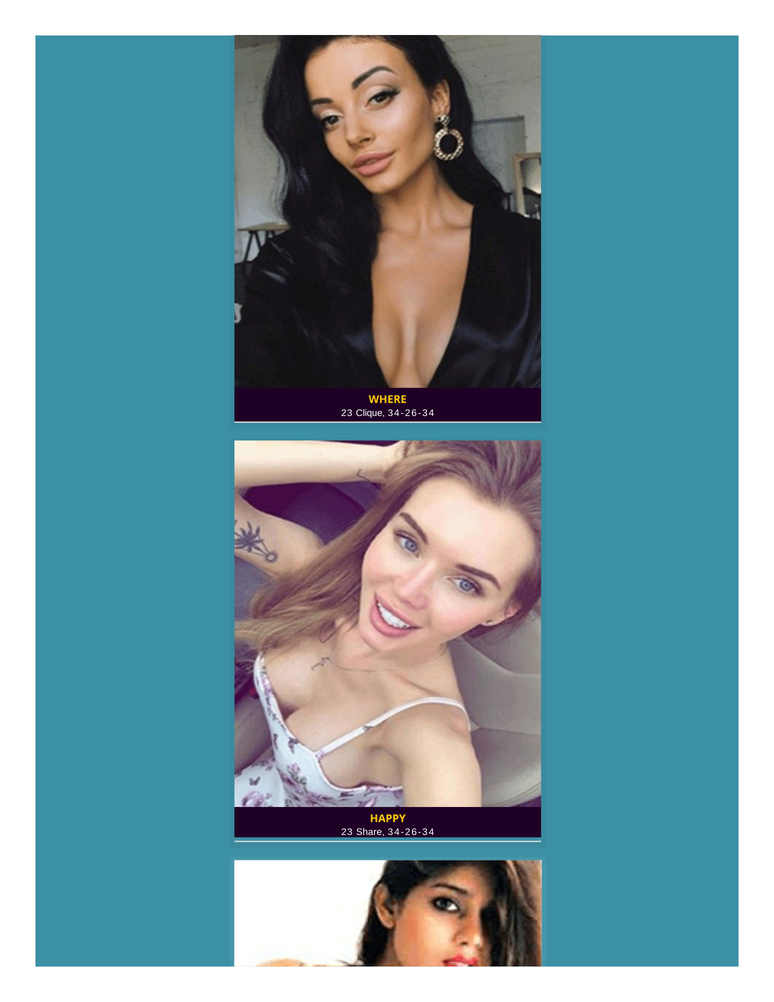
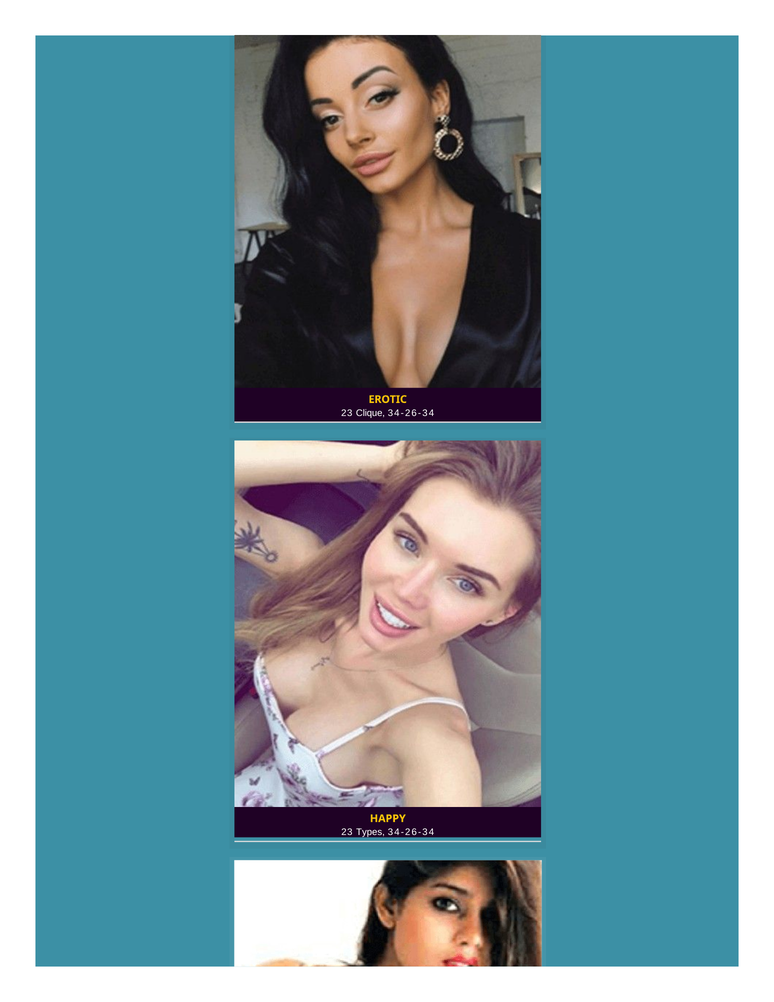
WHERE: WHERE -> EROTIC (388, 399)
Share: Share -> Types (370, 832)
